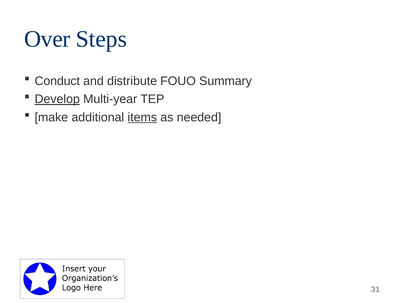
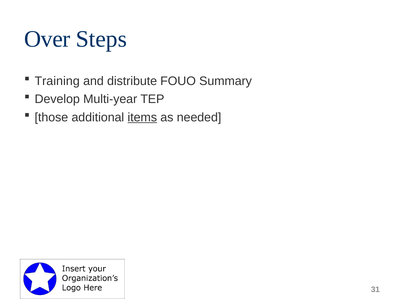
Conduct: Conduct -> Training (57, 81)
Develop underline: present -> none (57, 99)
make: make -> those (51, 117)
